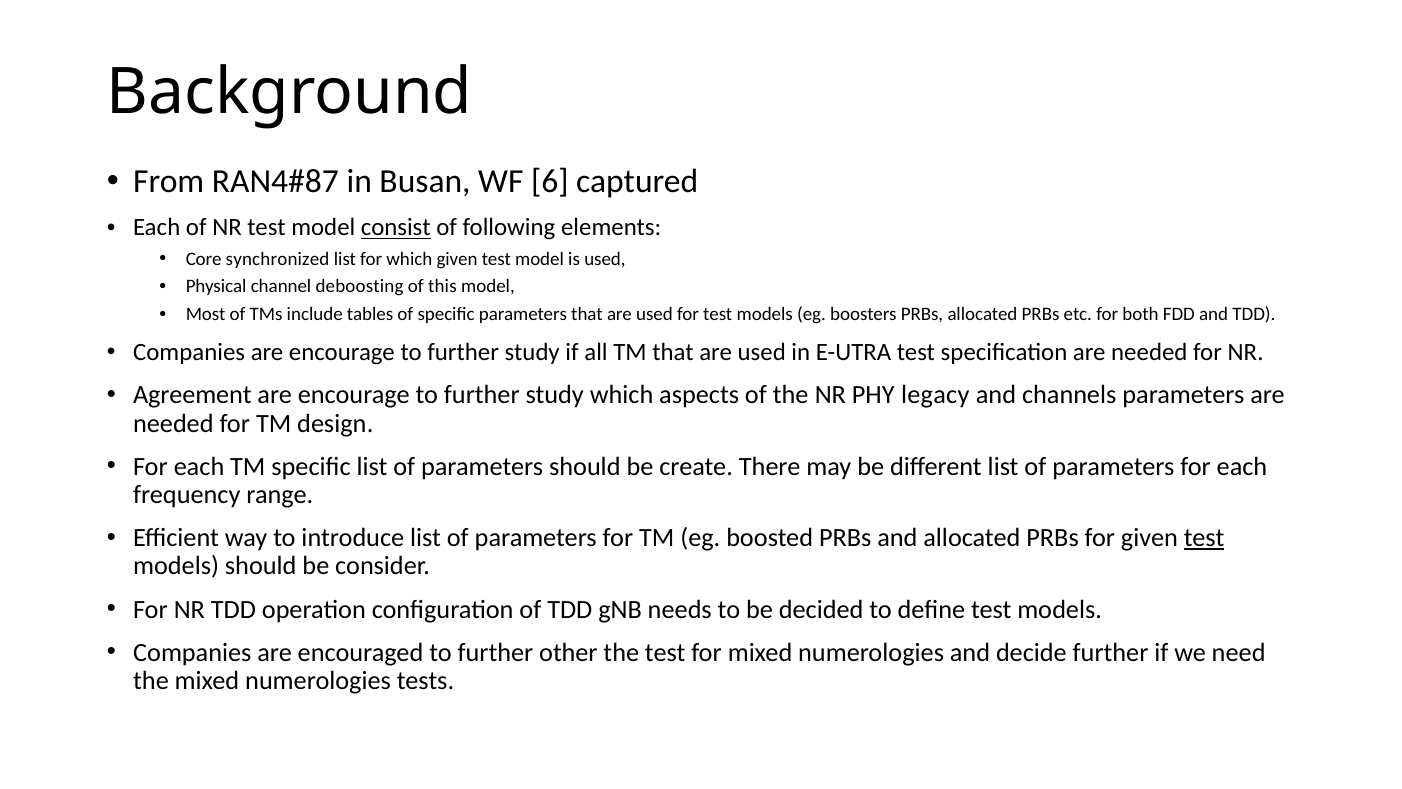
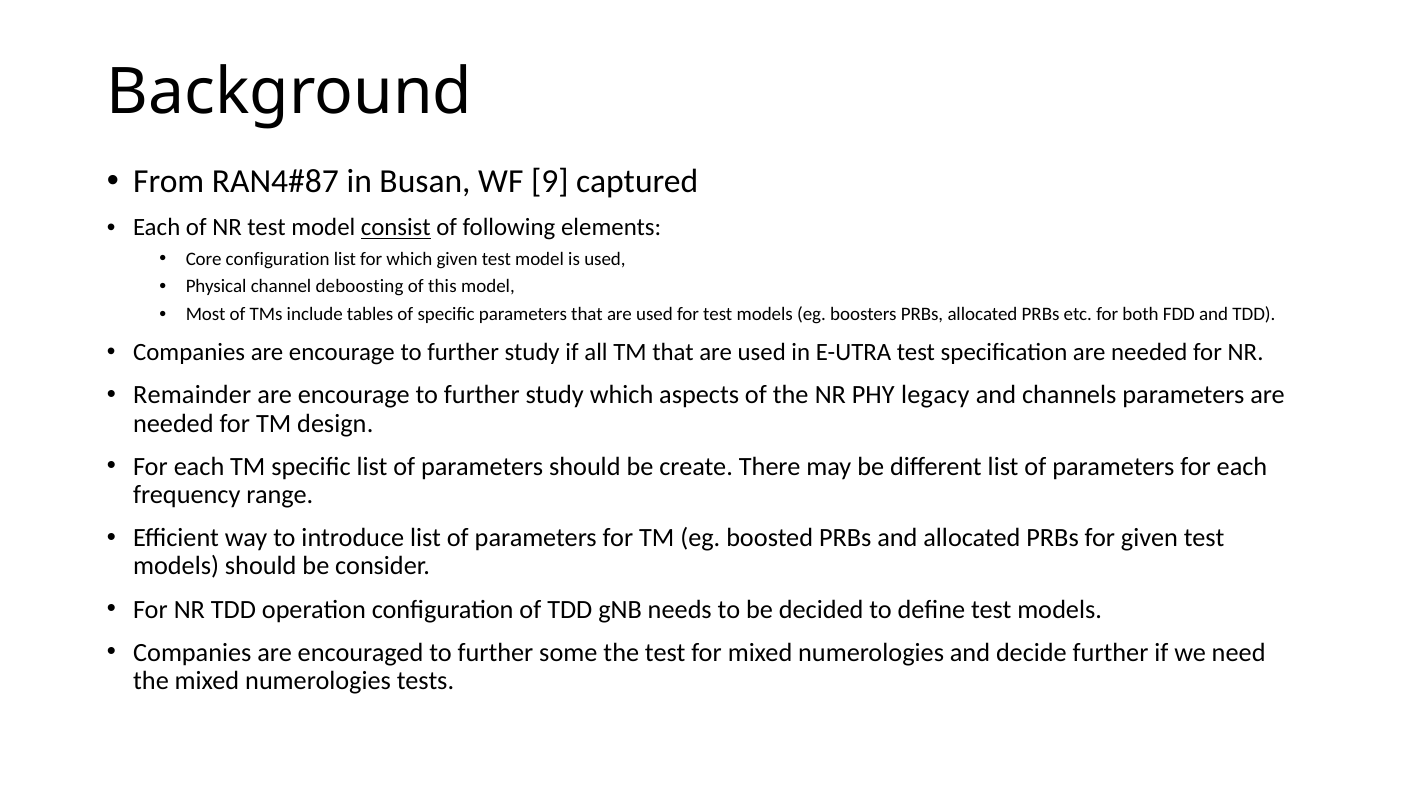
6: 6 -> 9 (550, 182)
Core synchronized: synchronized -> configuration (278, 259)
Agreement: Agreement -> Remainder (192, 395)
test underline: present -> none (1204, 538)
other: other -> some (568, 652)
